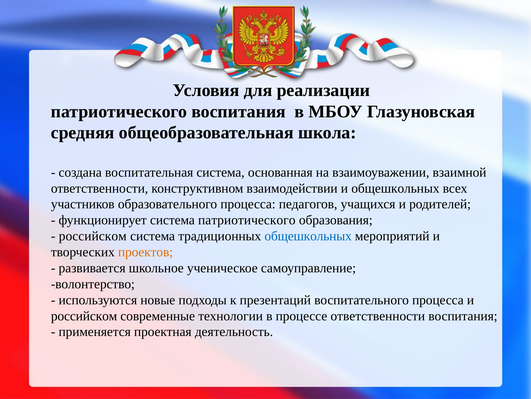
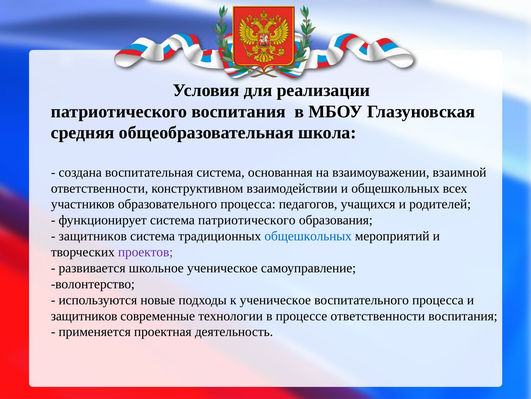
российском: российском -> защитников (93, 236)
проектов colour: orange -> purple (146, 252)
к презентаций: презентаций -> ученическое (275, 299)
российском: российском -> защитников (84, 315)
